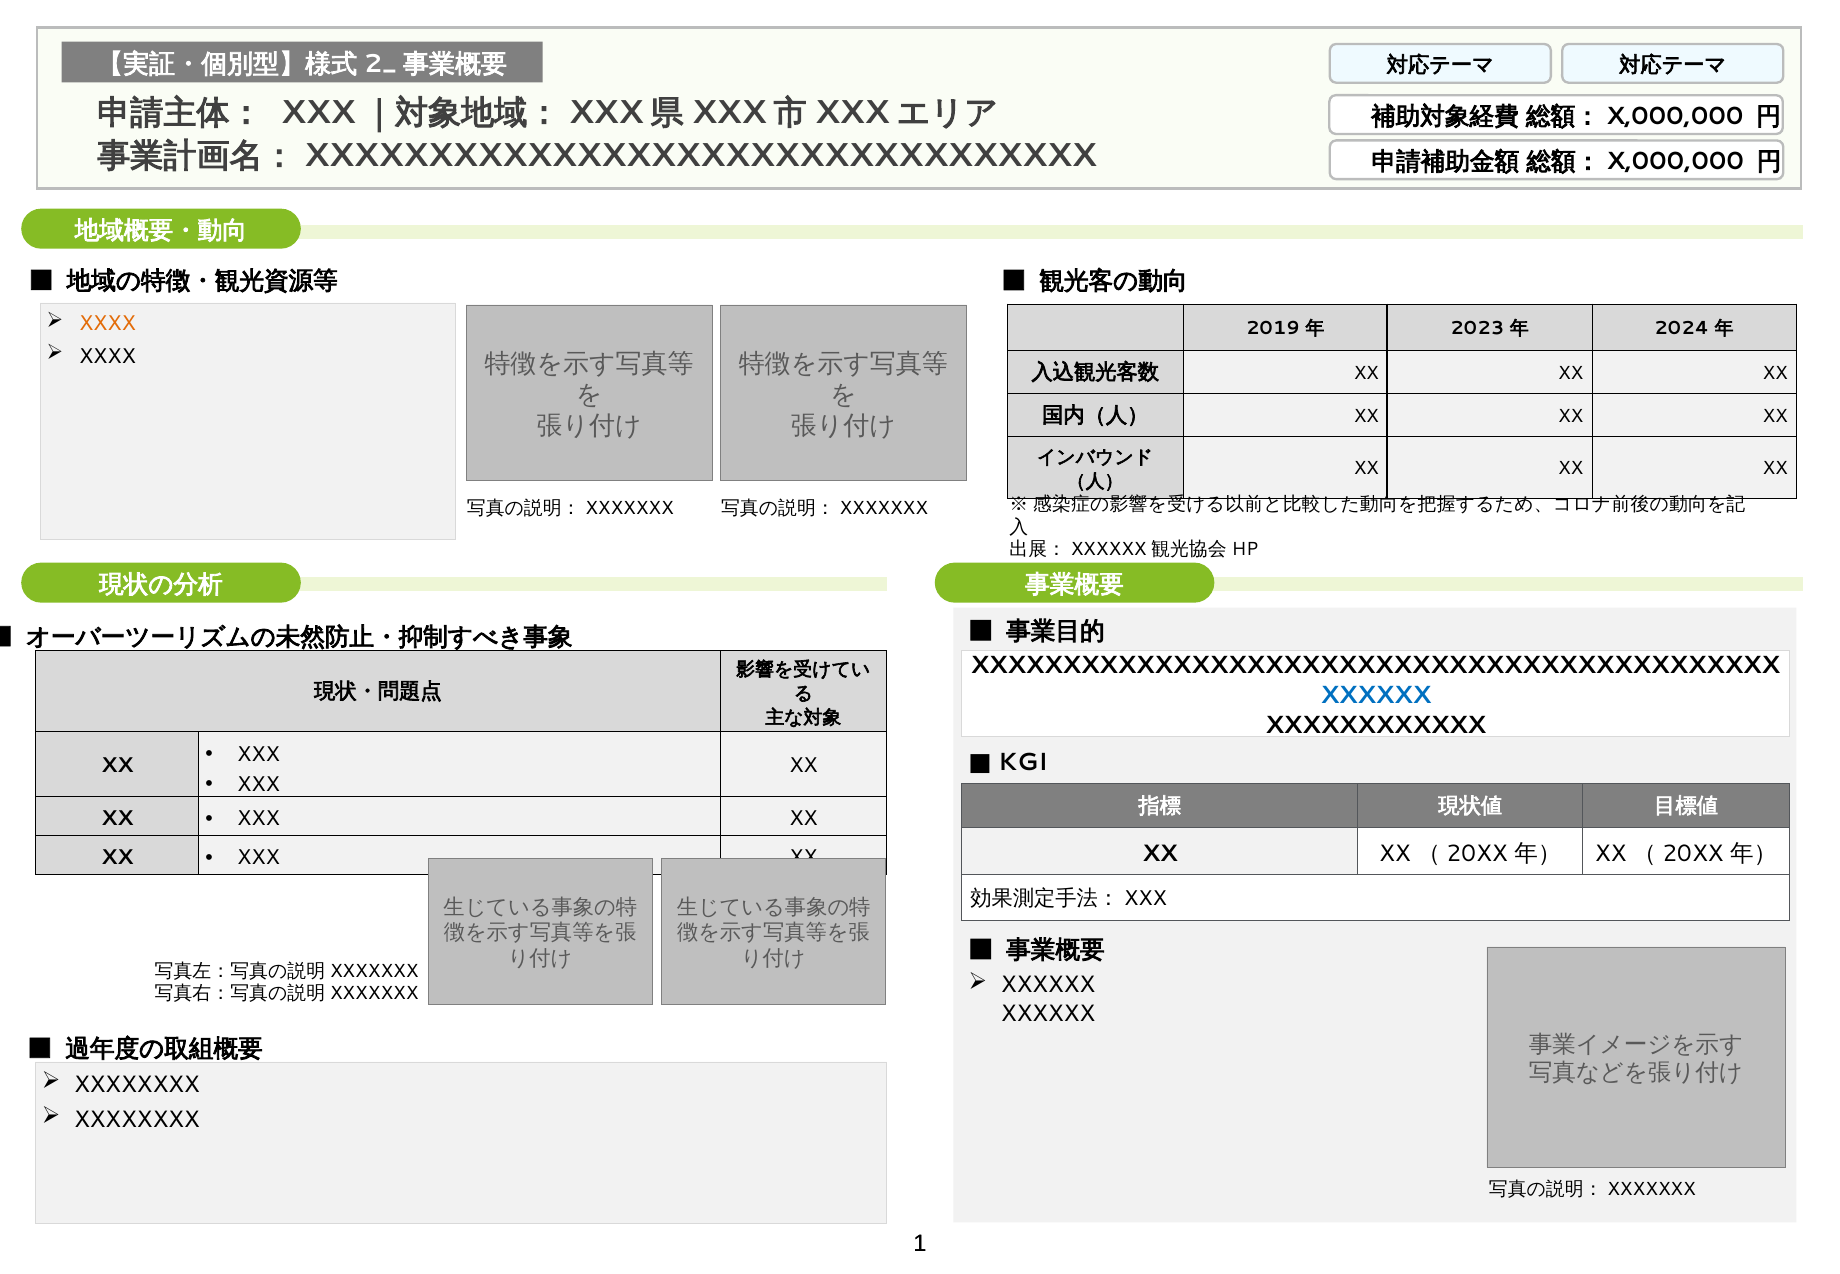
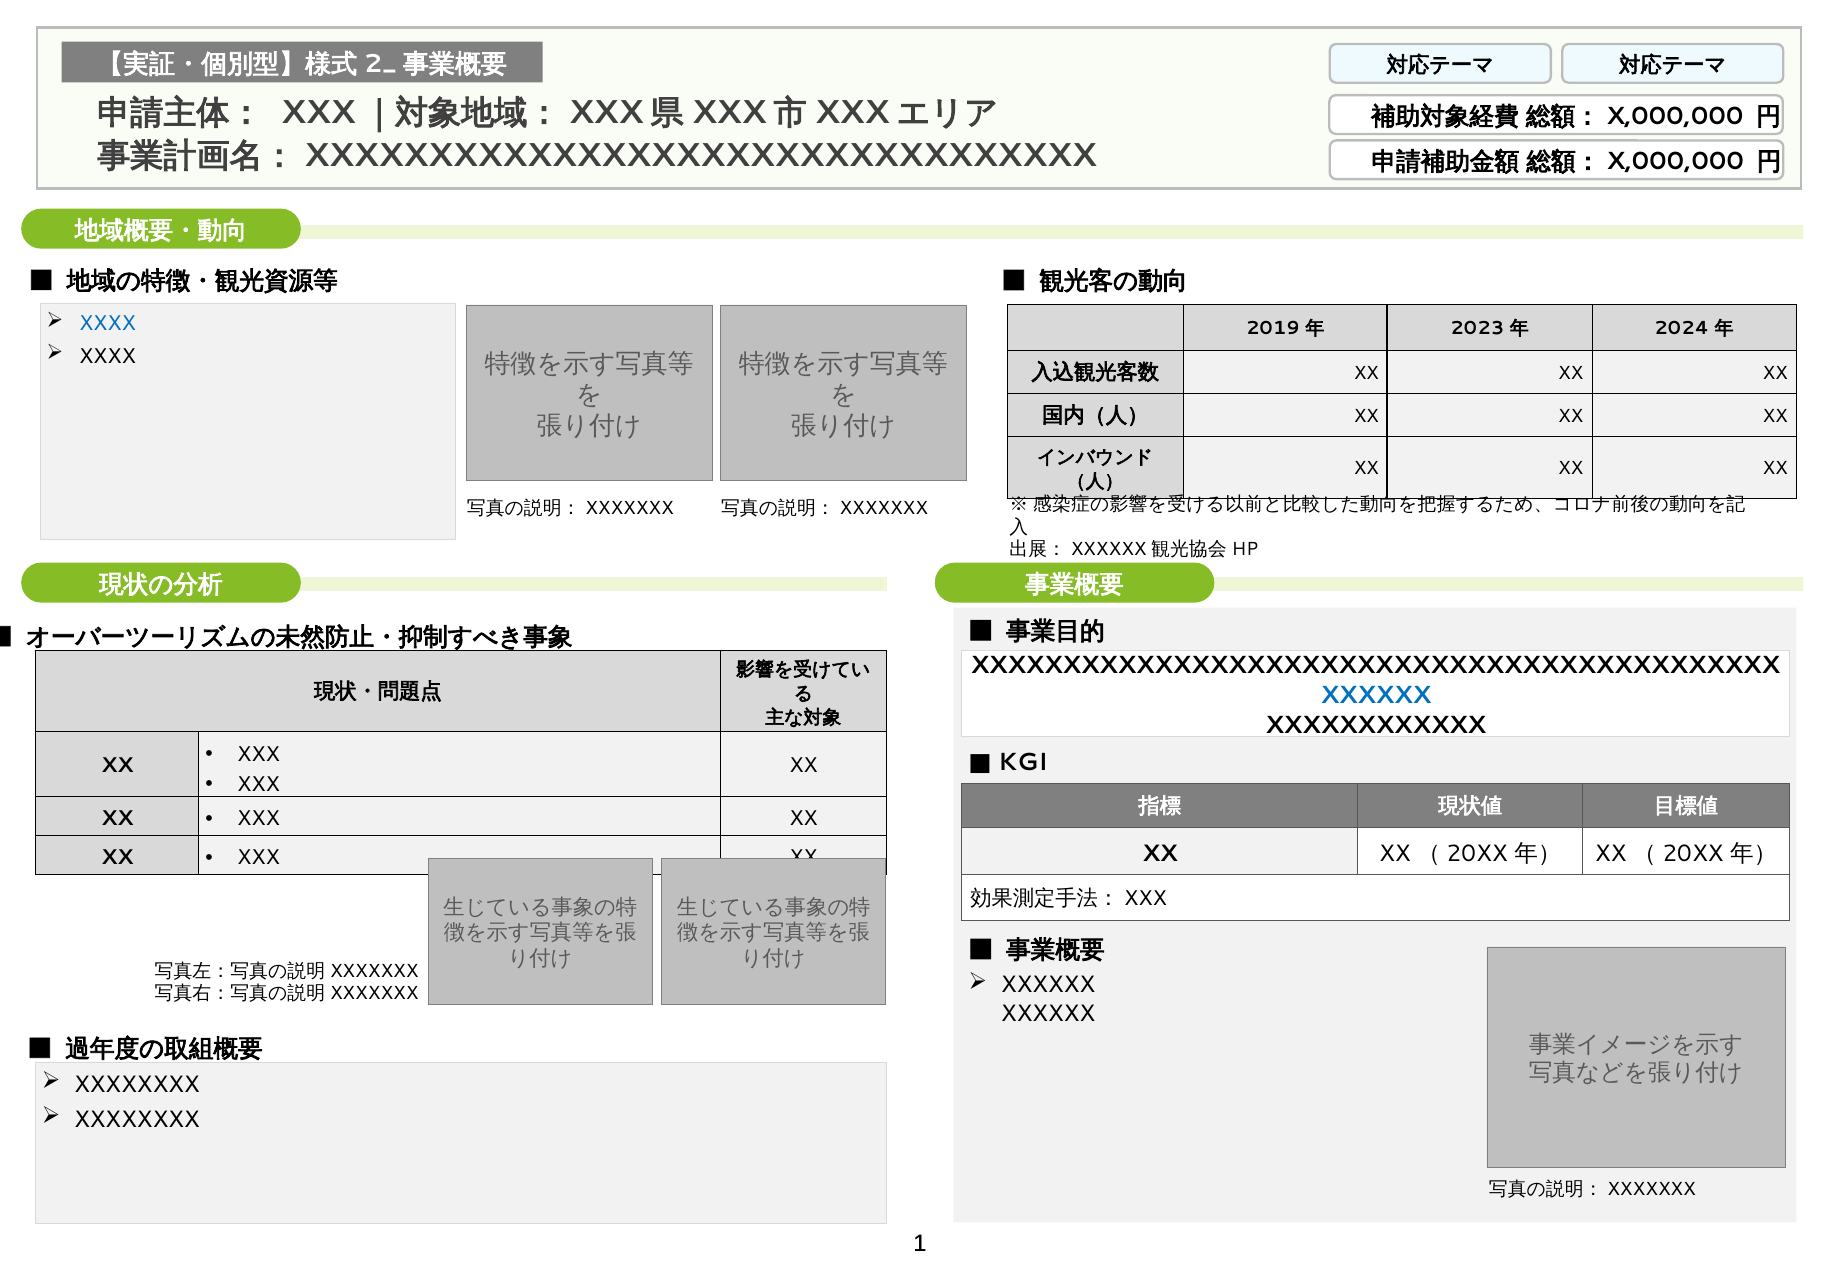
XXXX colour: orange -> blue (107, 324)
